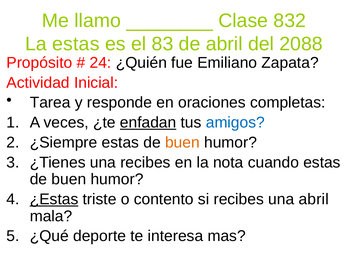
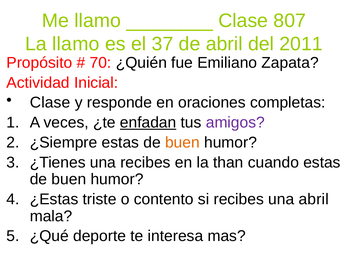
832: 832 -> 807 (290, 21)
La estas: estas -> llamo (76, 44)
83: 83 -> 37 (163, 44)
2088: 2088 -> 2011 (301, 44)
24: 24 -> 70 (100, 63)
Tarea: Tarea -> Clase (50, 103)
amigos colour: blue -> purple (235, 123)
nota: nota -> than (228, 163)
¿Estas underline: present -> none (54, 199)
